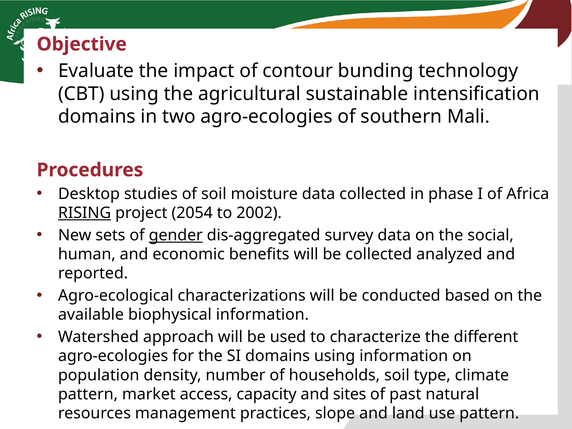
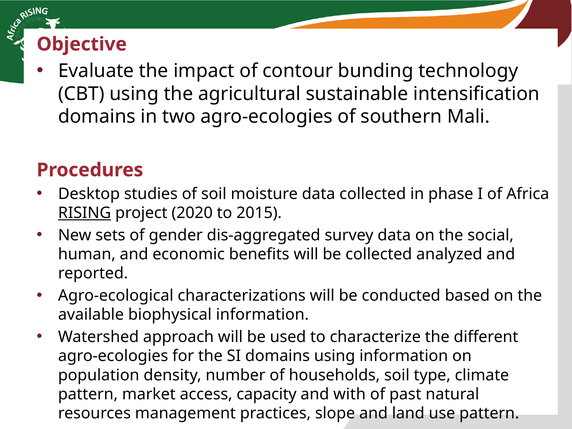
2054: 2054 -> 2020 (192, 213)
2002: 2002 -> 2015 (259, 213)
gender underline: present -> none (176, 235)
sites: sites -> with (350, 394)
